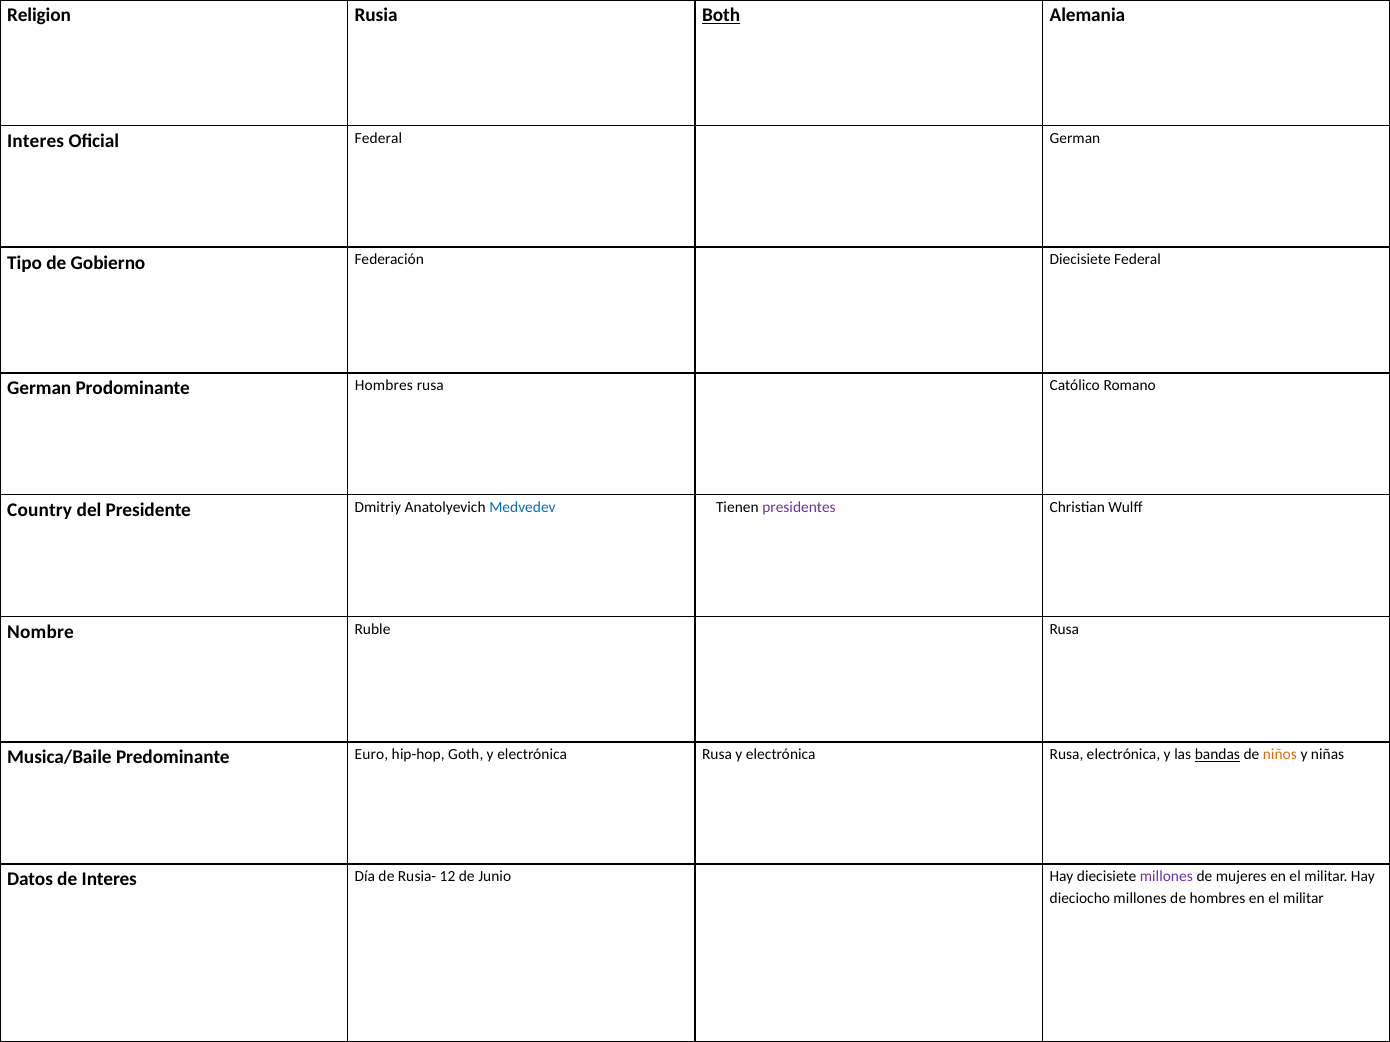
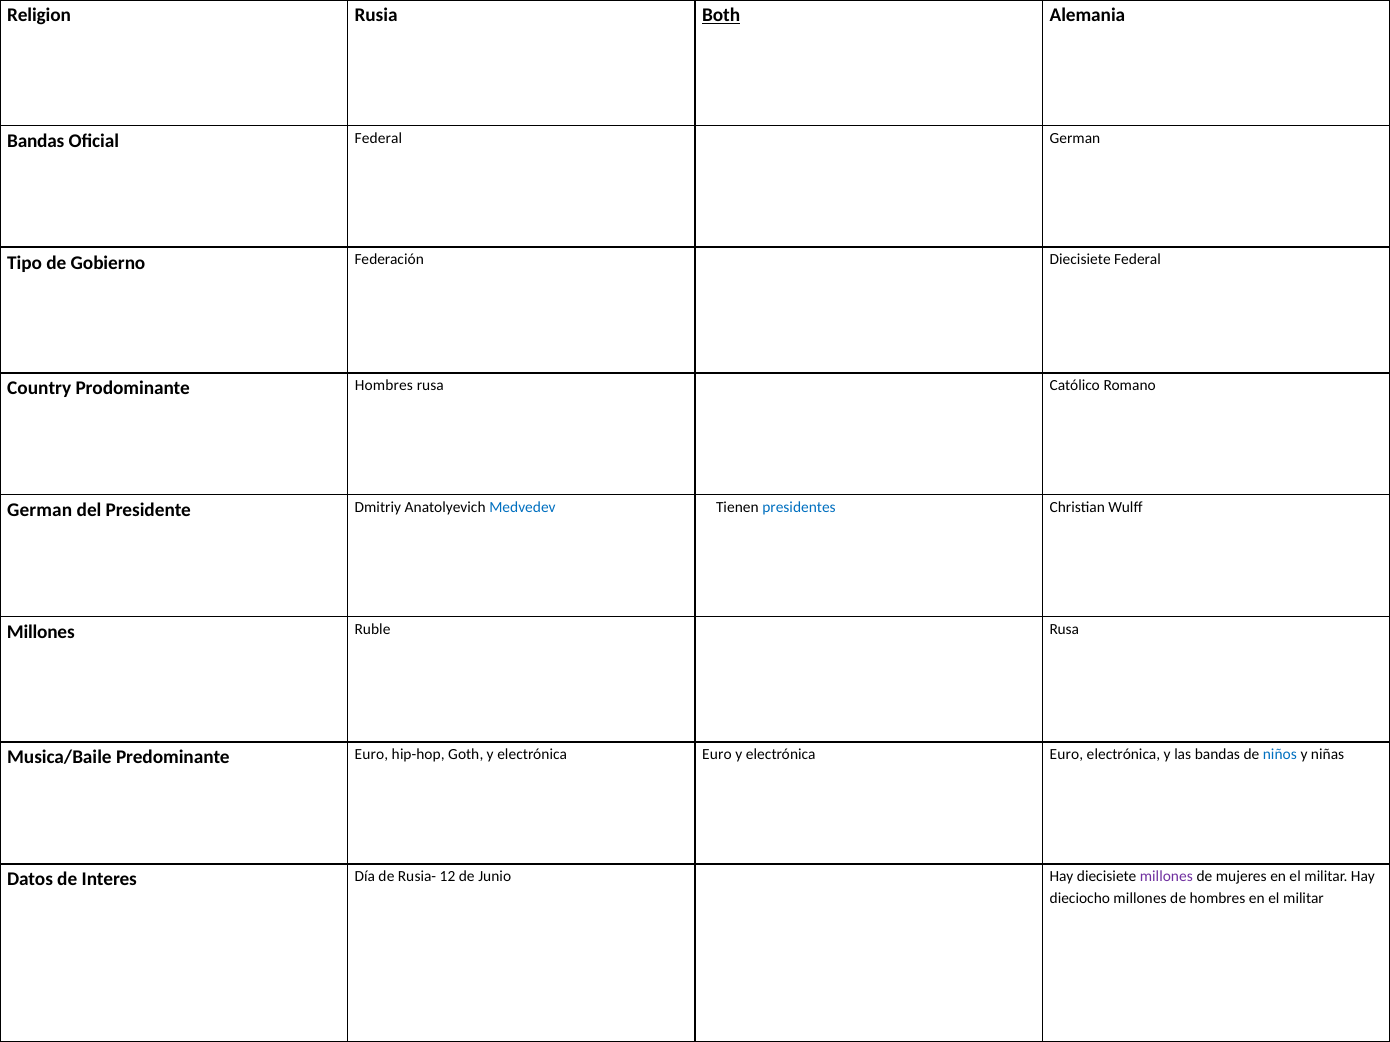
Interes: Interes -> Bandas (36, 141)
German: German -> Country (39, 388)
Country: Country -> German (40, 510)
presidentes colour: purple -> blue (799, 507)
Nombre: Nombre -> Millones (41, 632)
Goth y electrónica Rusa: Rusa -> Euro (717, 755)
Rusa: Rusa -> Euro (1066, 755)
bandas underline: present -> none (1217, 755)
niños colour: orange -> blue (1280, 755)
